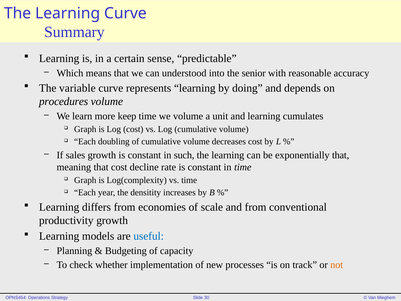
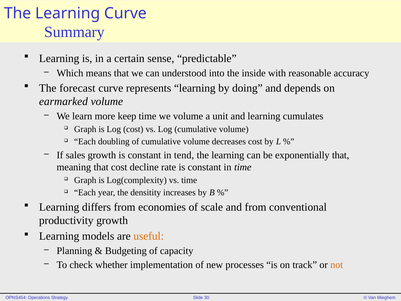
senior: senior -> inside (254, 73)
variable: variable -> forecast (77, 88)
procedures: procedures -> earmarked (63, 101)
such: such -> tend (184, 155)
useful colour: blue -> orange (149, 236)
